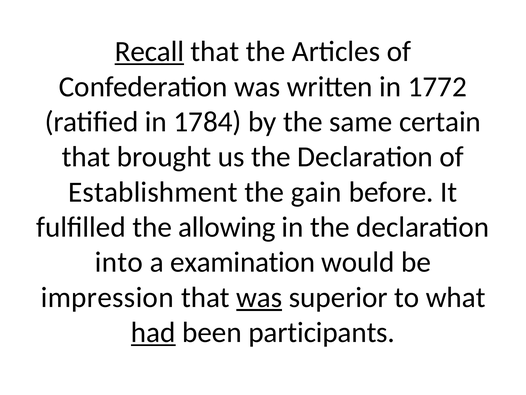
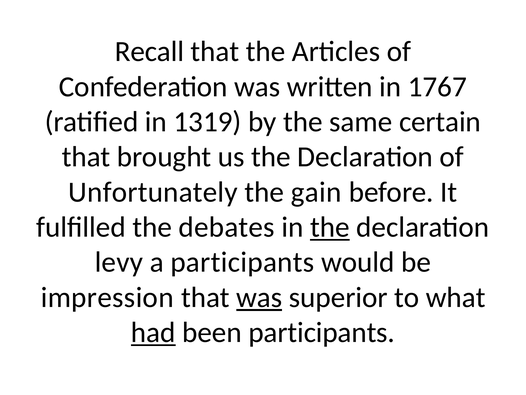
Recall underline: present -> none (149, 52)
1772: 1772 -> 1767 (437, 87)
1784: 1784 -> 1319 (208, 122)
Establishment: Establishment -> Unfortunately (153, 192)
allowing: allowing -> debates (227, 227)
the underline: none -> present (330, 227)
into: into -> levy (119, 262)
a examination: examination -> participants (242, 262)
